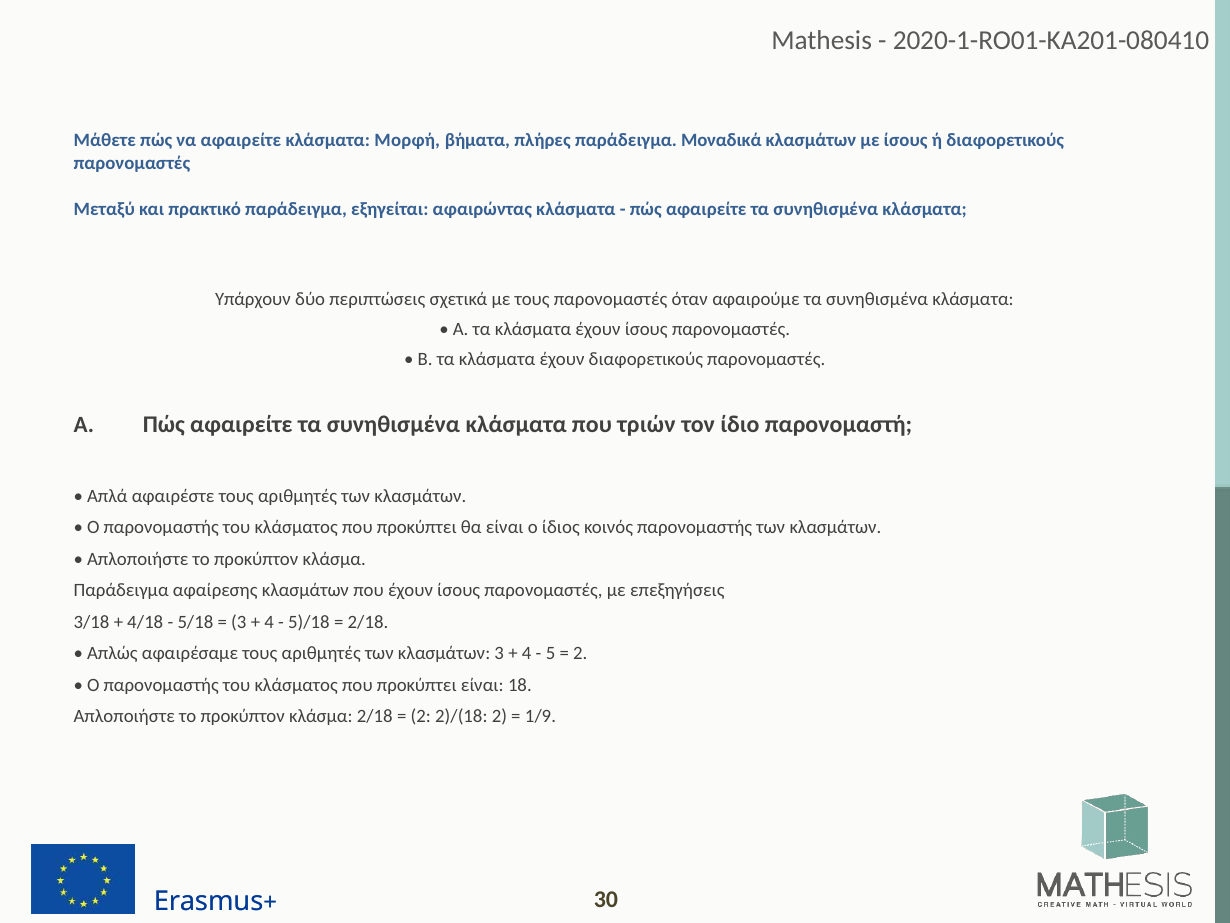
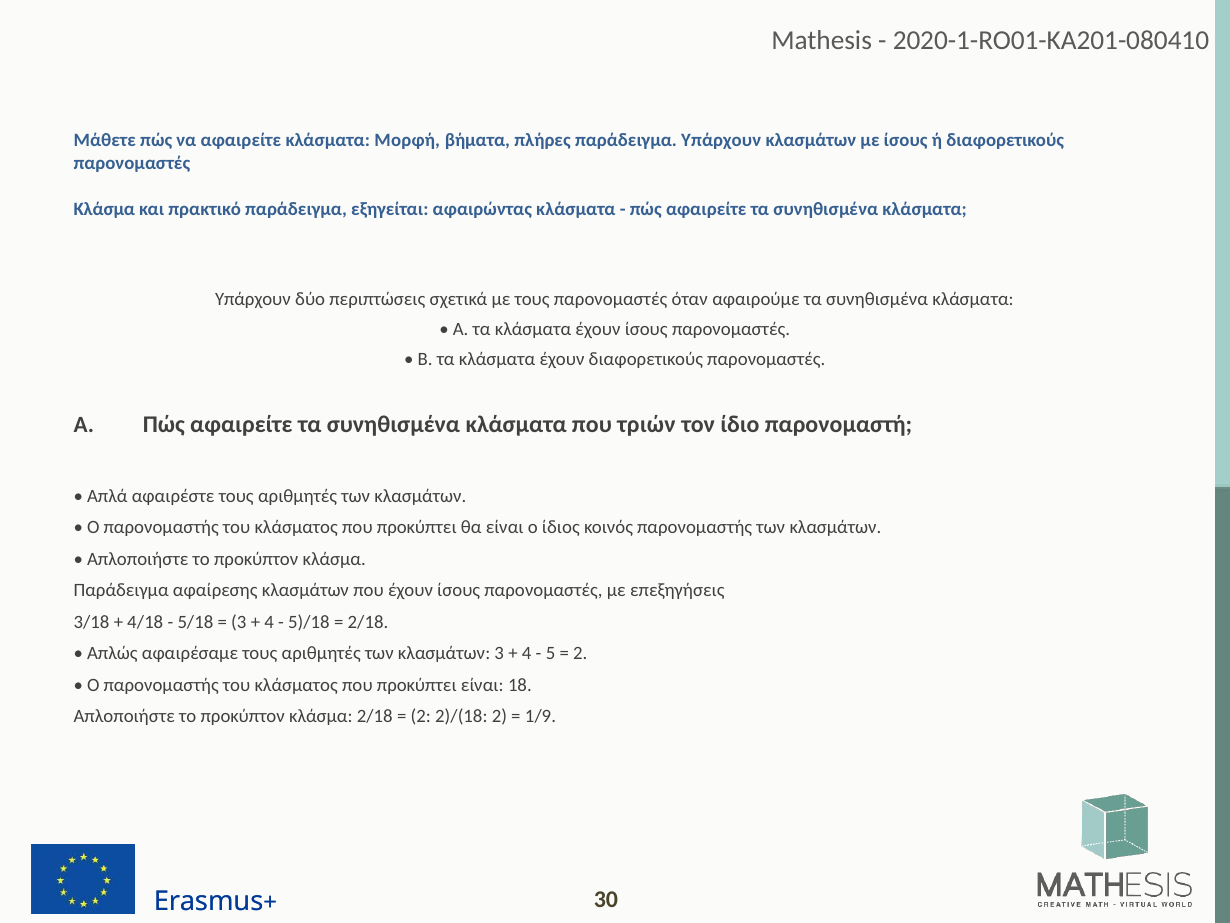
παράδειγμα Μοναδικά: Μοναδικά -> Υπάρχουν (721, 140)
Μεταξύ: Μεταξύ -> Κλάσμα (104, 210)
